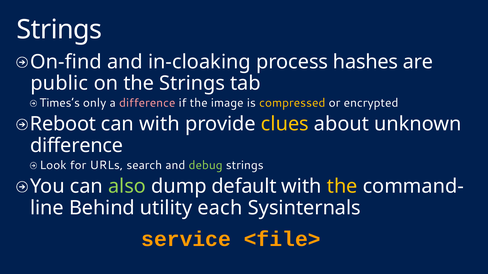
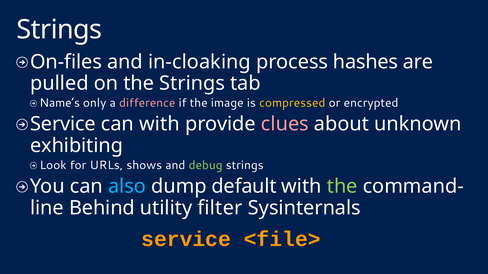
On-find: On-find -> On-files (66, 62)
public: public -> pulled (59, 83)
Times’s: Times’s -> Name’s (60, 103)
Reboot: Reboot -> Service (63, 124)
clues colour: yellow -> pink (285, 124)
difference: difference -> exhibiting (77, 146)
search: search -> shows (144, 165)
also colour: light green -> light blue (127, 187)
the colour: yellow -> light green (342, 187)
each: each -> filter (220, 208)
